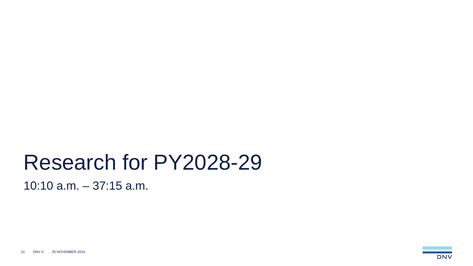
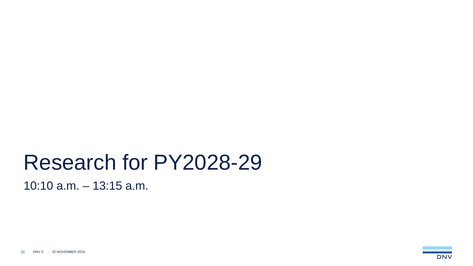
37:15: 37:15 -> 13:15 (107, 186)
